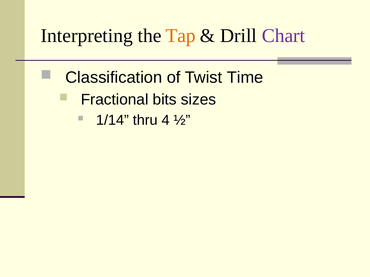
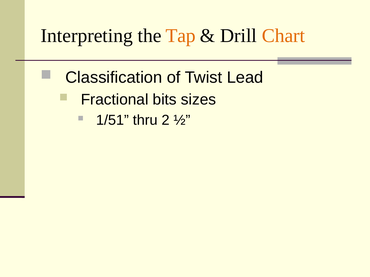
Chart colour: purple -> orange (283, 36)
Time: Time -> Lead (245, 78)
1/14: 1/14 -> 1/51 (113, 120)
4: 4 -> 2 (166, 120)
